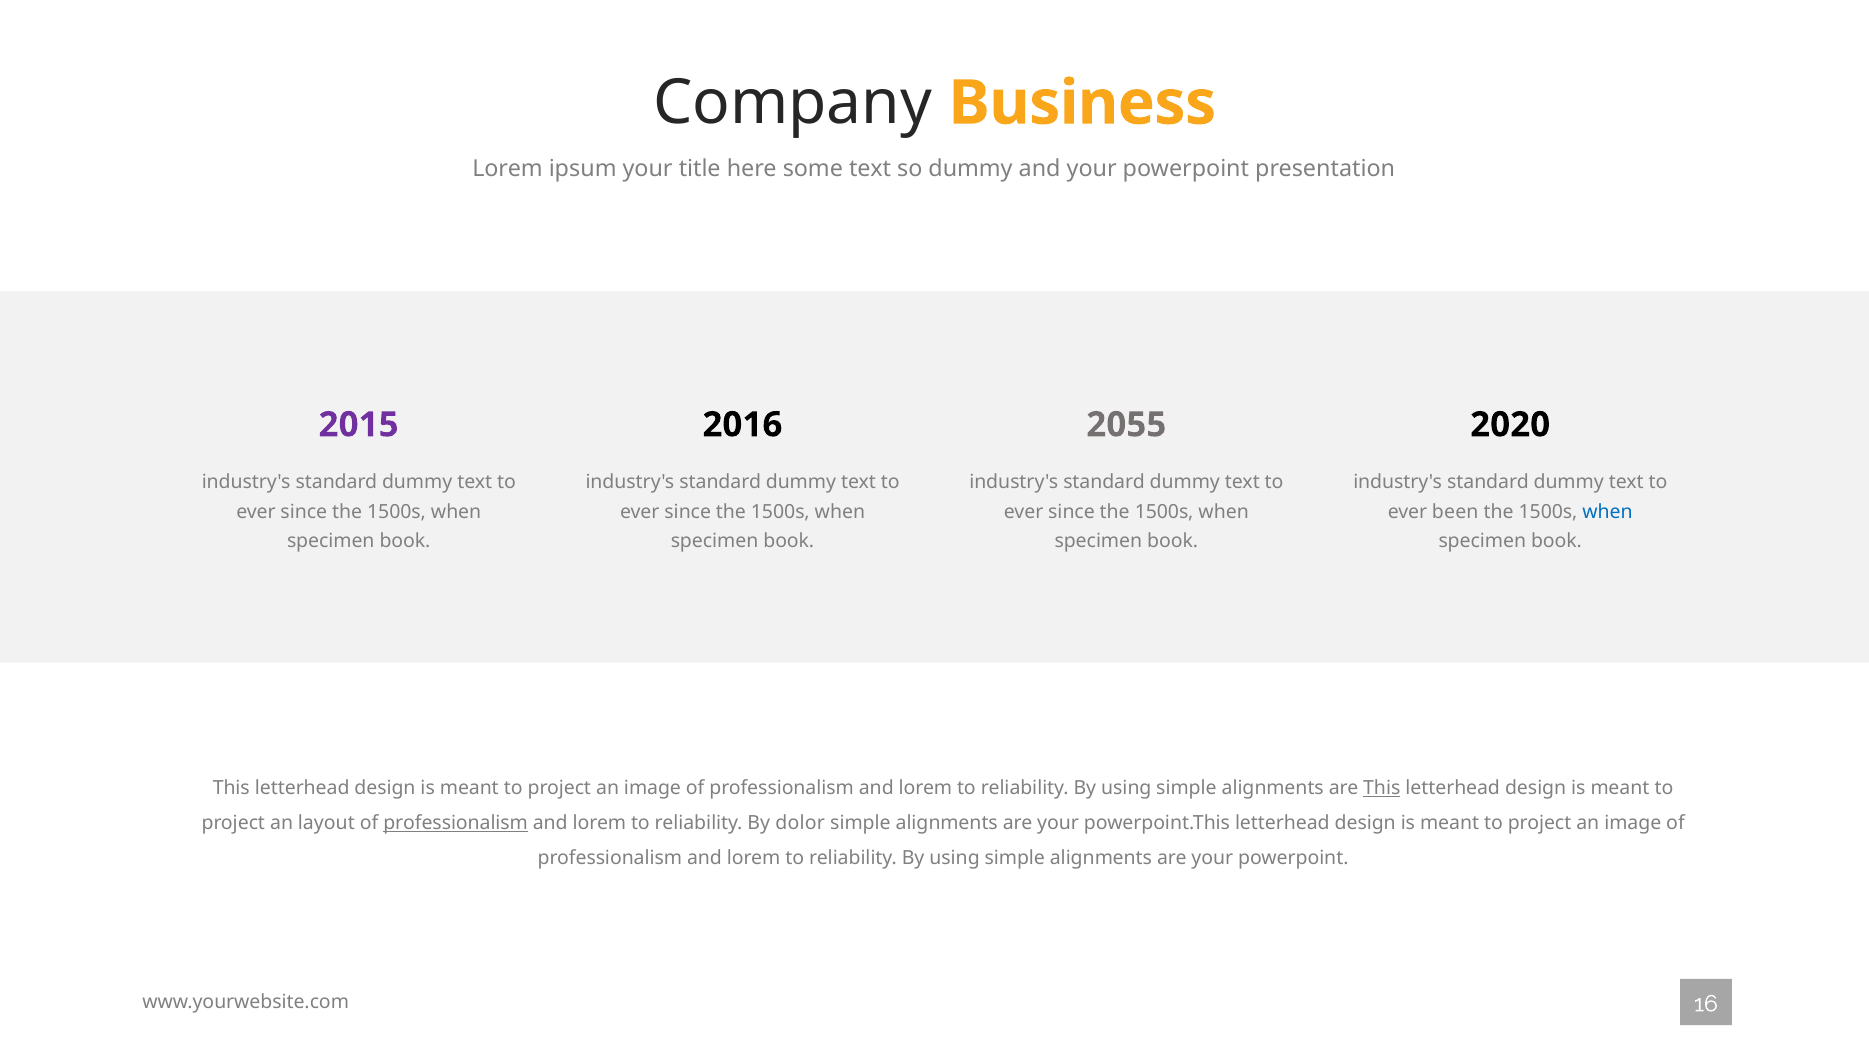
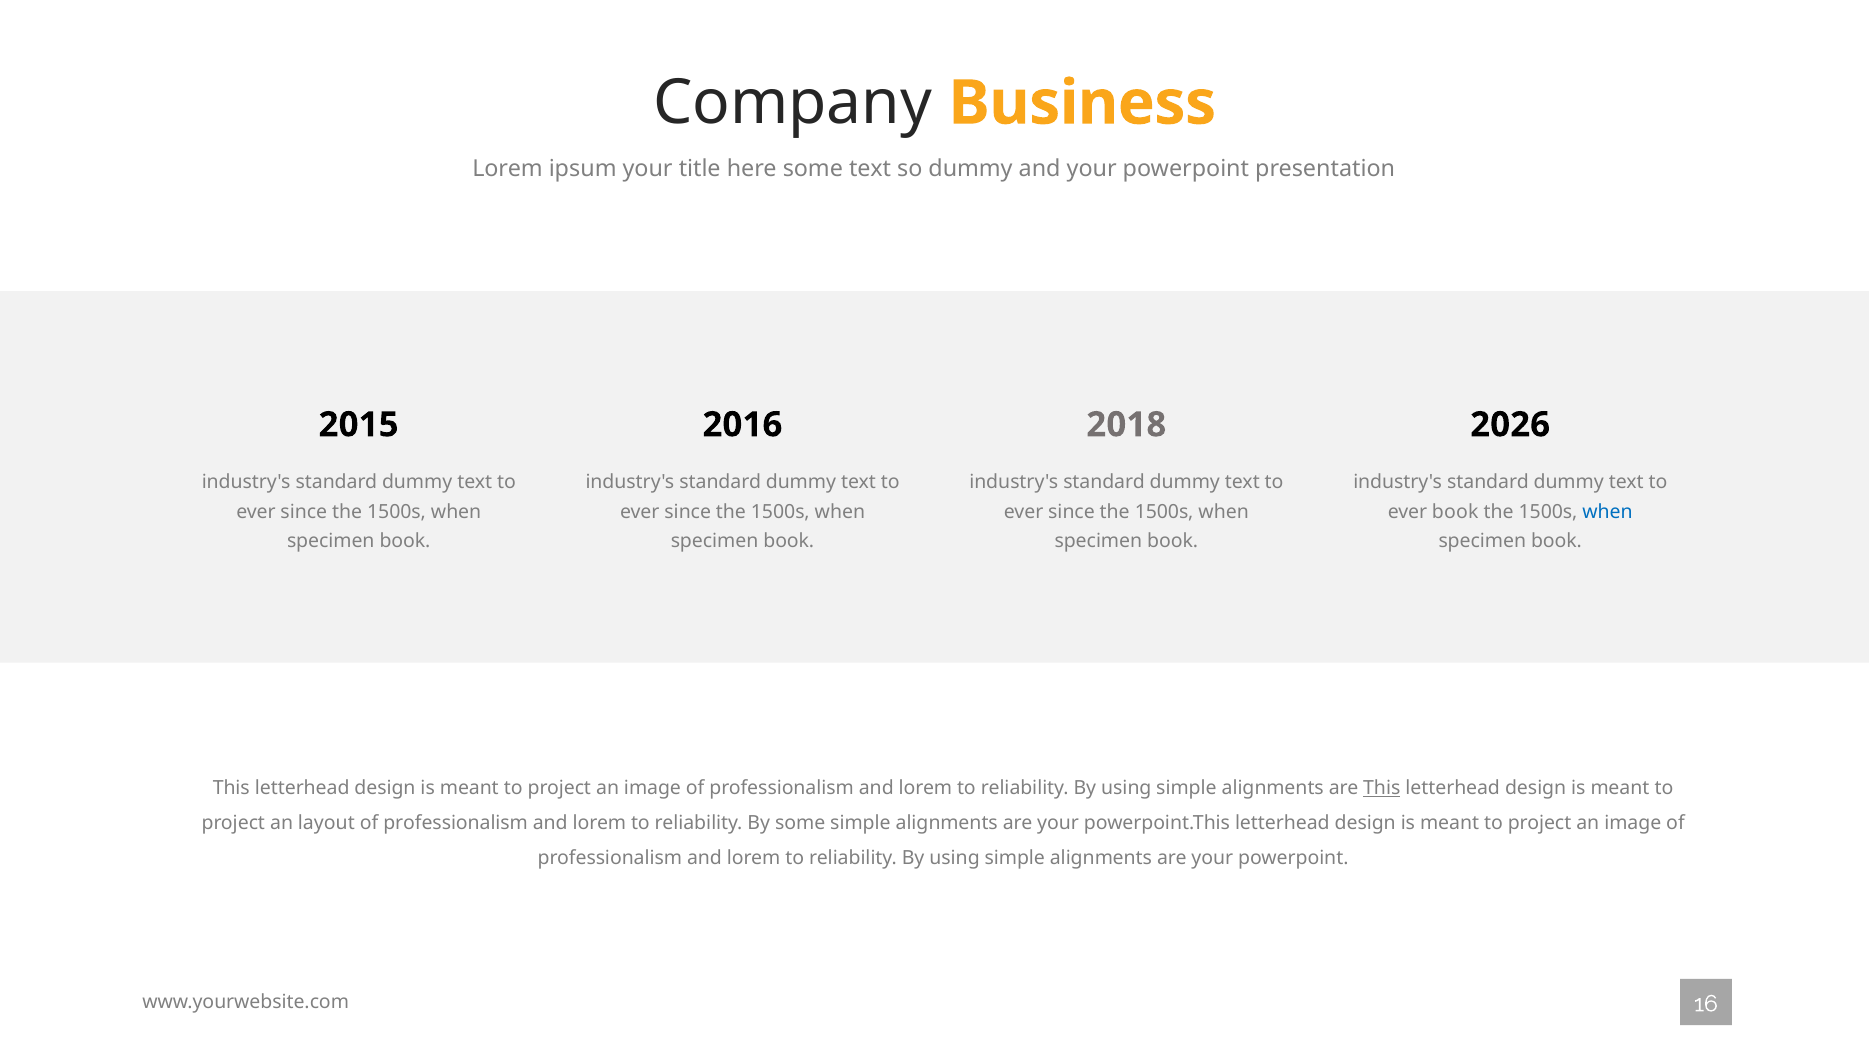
2015 colour: purple -> black (359, 425)
2055: 2055 -> 2018 (1126, 425)
2020: 2020 -> 2026 (1510, 425)
ever been: been -> book (1455, 512)
professionalism underline: present -> none (456, 823)
By dolor: dolor -> some (800, 823)
